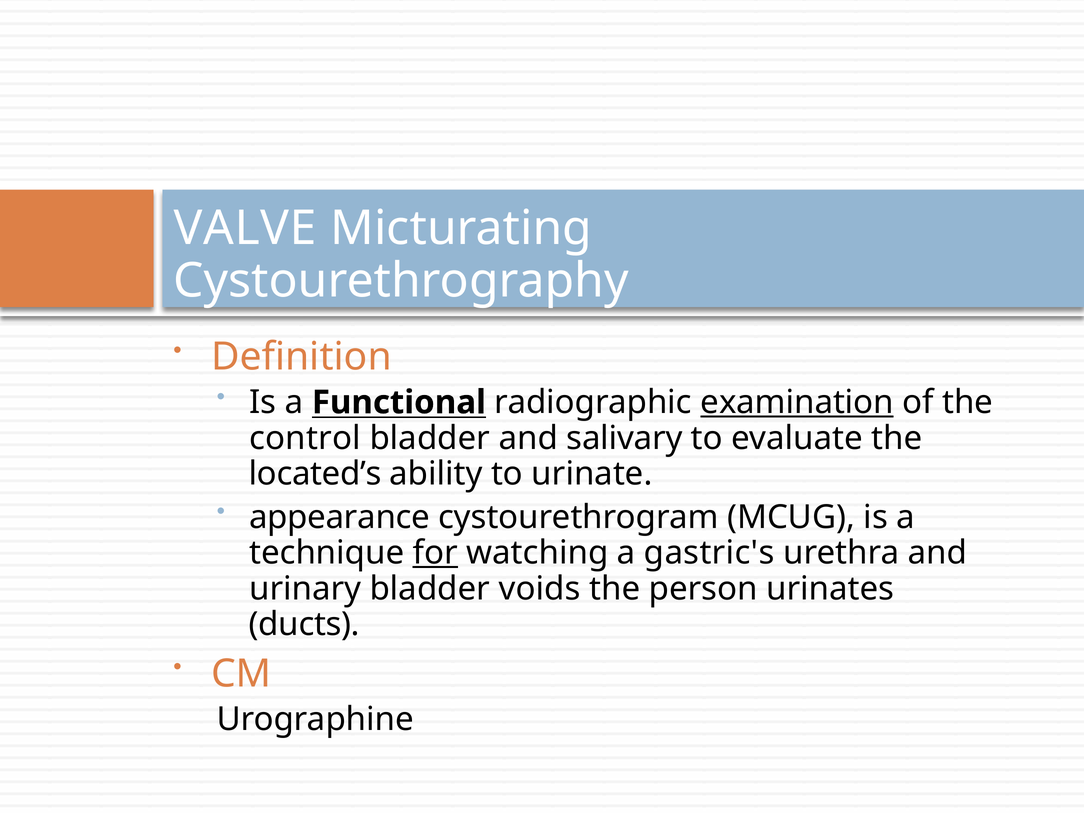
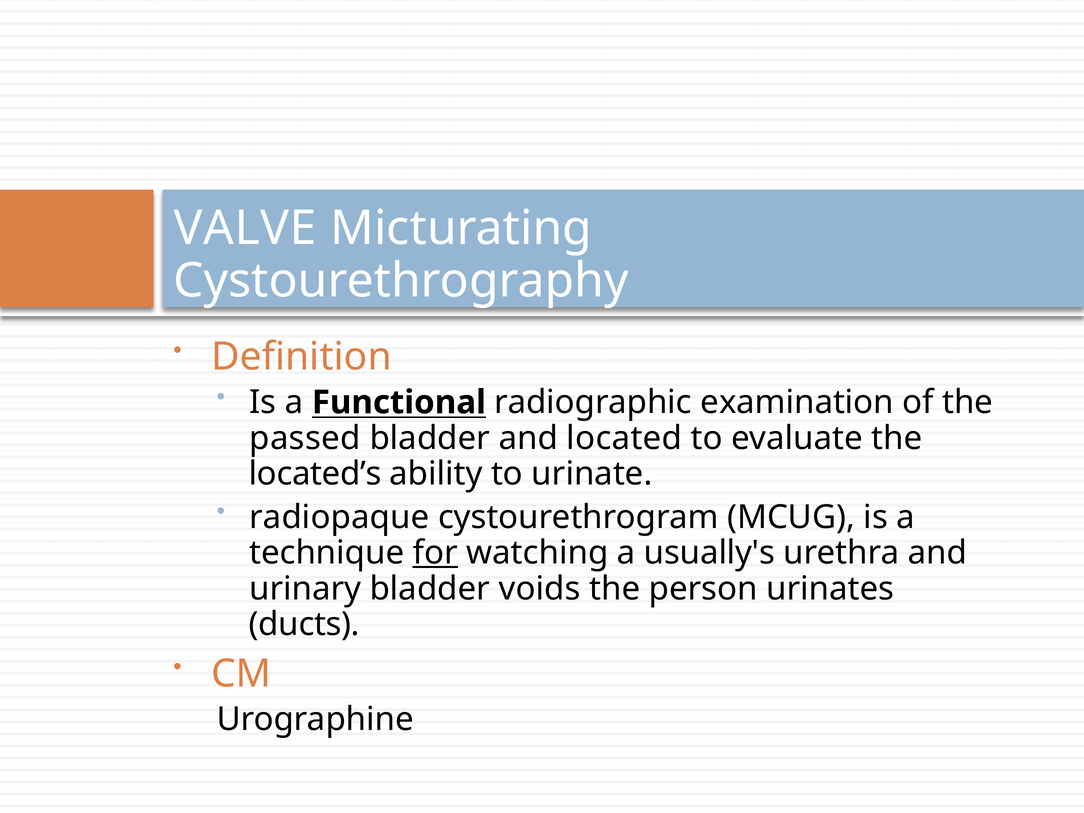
examination underline: present -> none (797, 402)
control: control -> passed (305, 438)
salivary: salivary -> located (624, 438)
appearance: appearance -> radiopaque (339, 517)
gastric's: gastric's -> usually's (709, 553)
